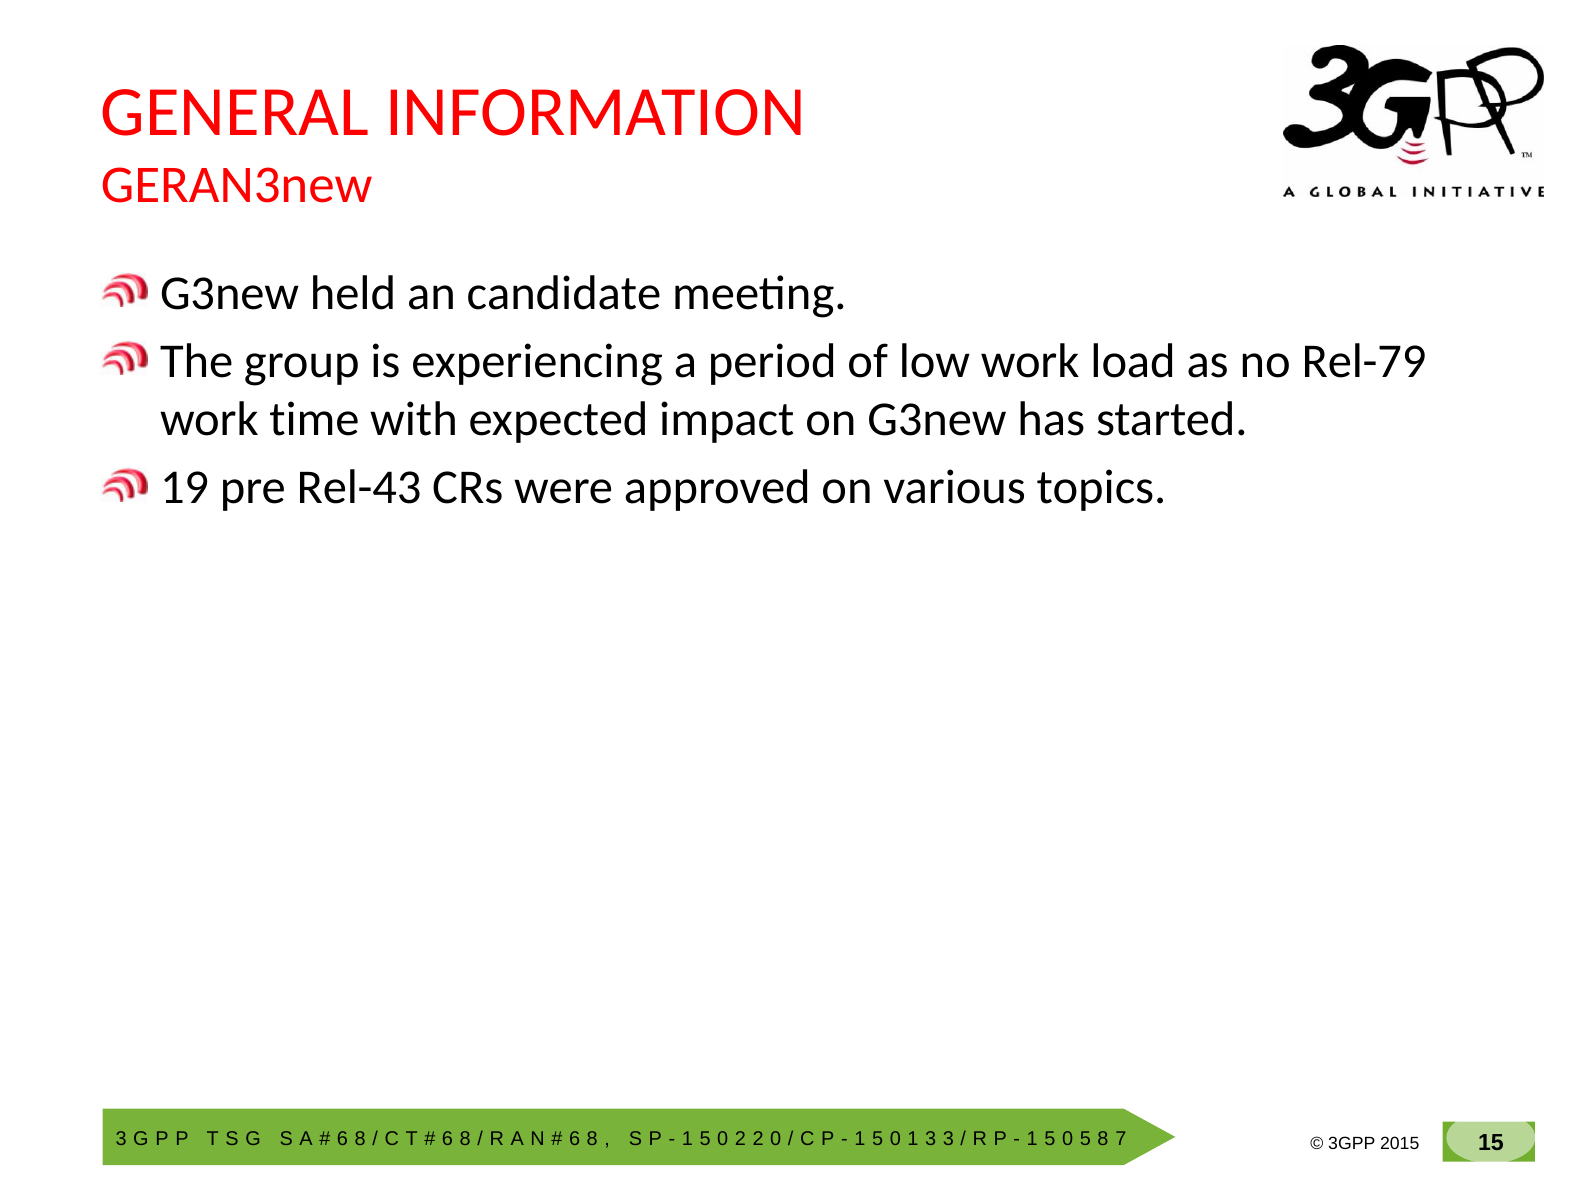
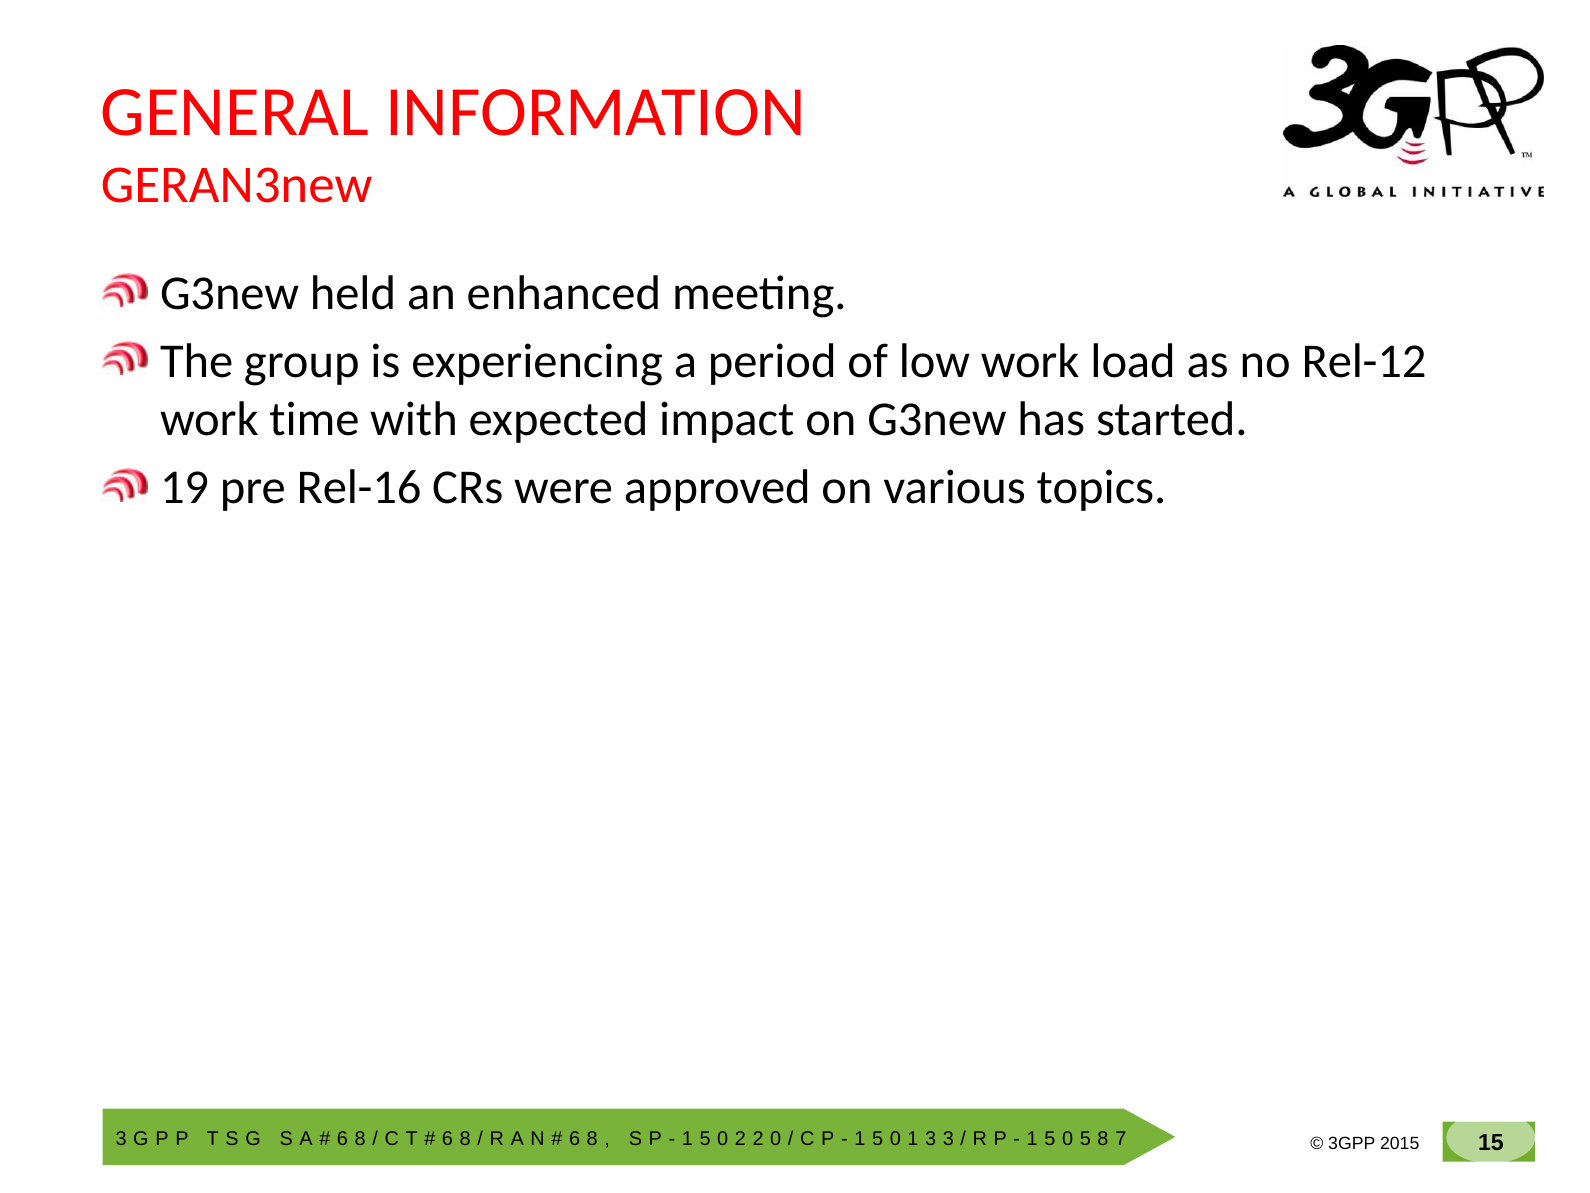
candidate: candidate -> enhanced (564, 293)
Rel-79: Rel-79 -> Rel-12 (1364, 361)
Rel-43: Rel-43 -> Rel-16 (359, 488)
